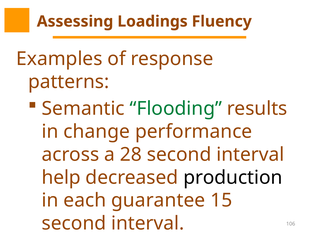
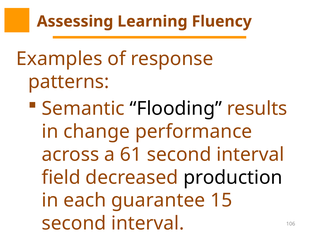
Loadings: Loadings -> Learning (152, 21)
Flooding colour: green -> black (176, 109)
28: 28 -> 61 (131, 155)
help: help -> field (61, 178)
